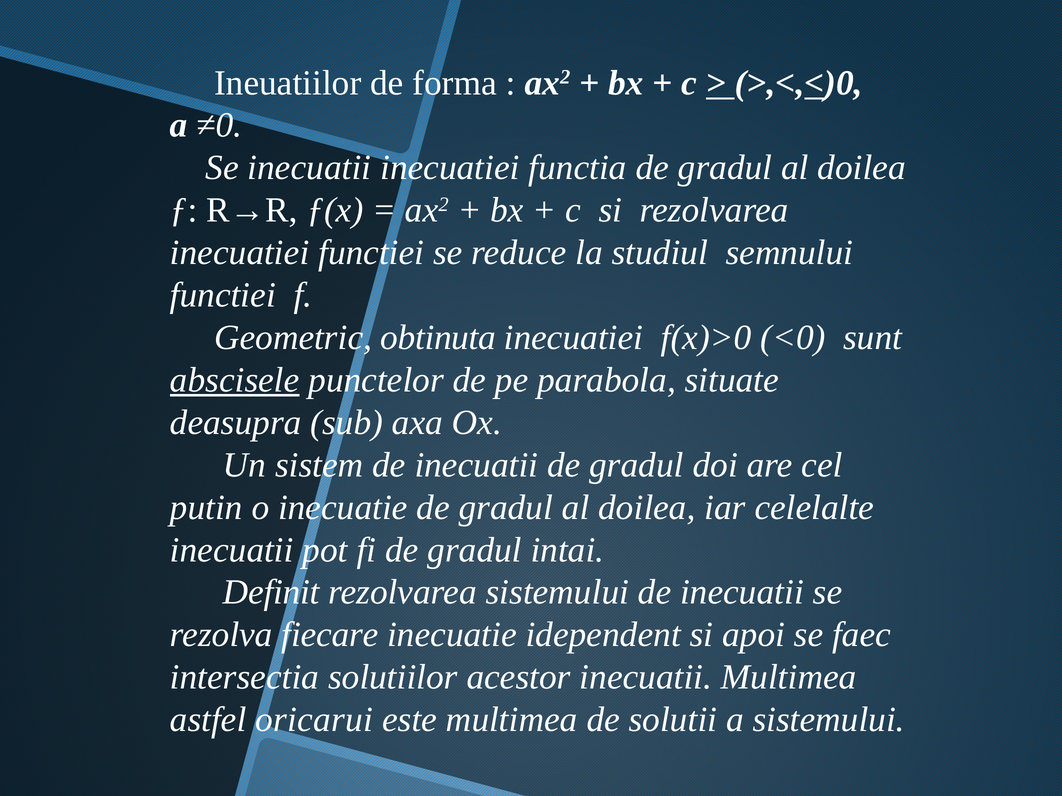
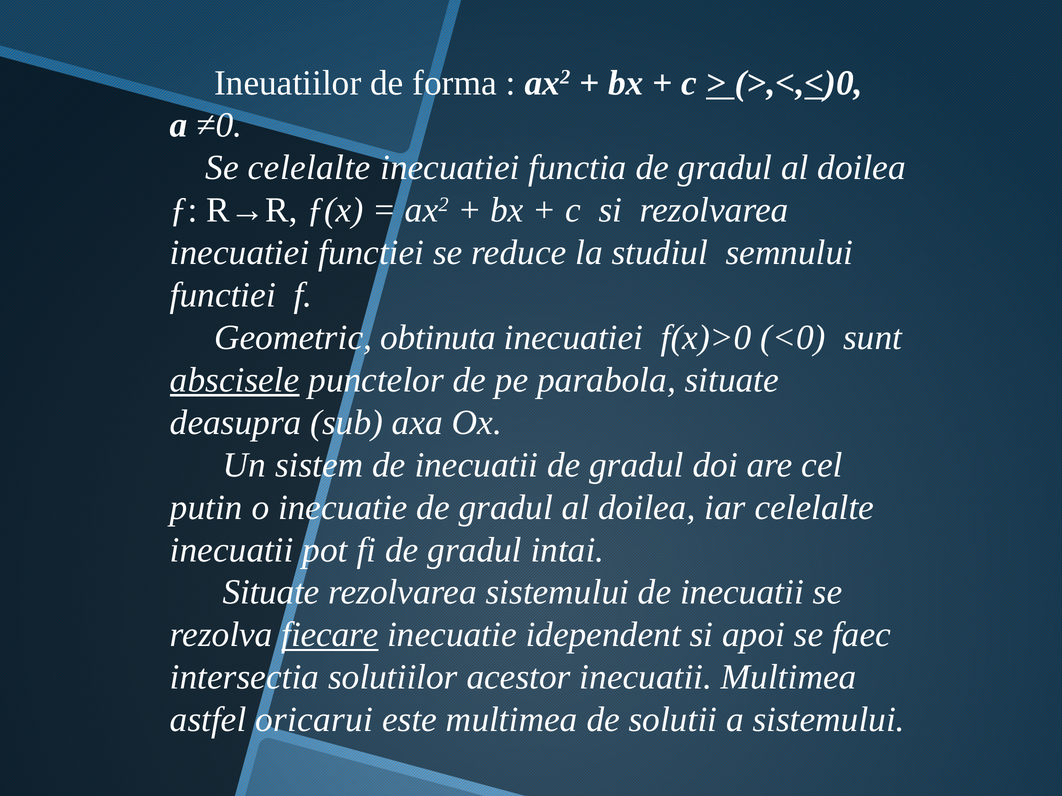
Se inecuatii: inecuatii -> celelalte (309, 168)
Definit: Definit -> Situate (271, 593)
fiecare underline: none -> present (330, 635)
